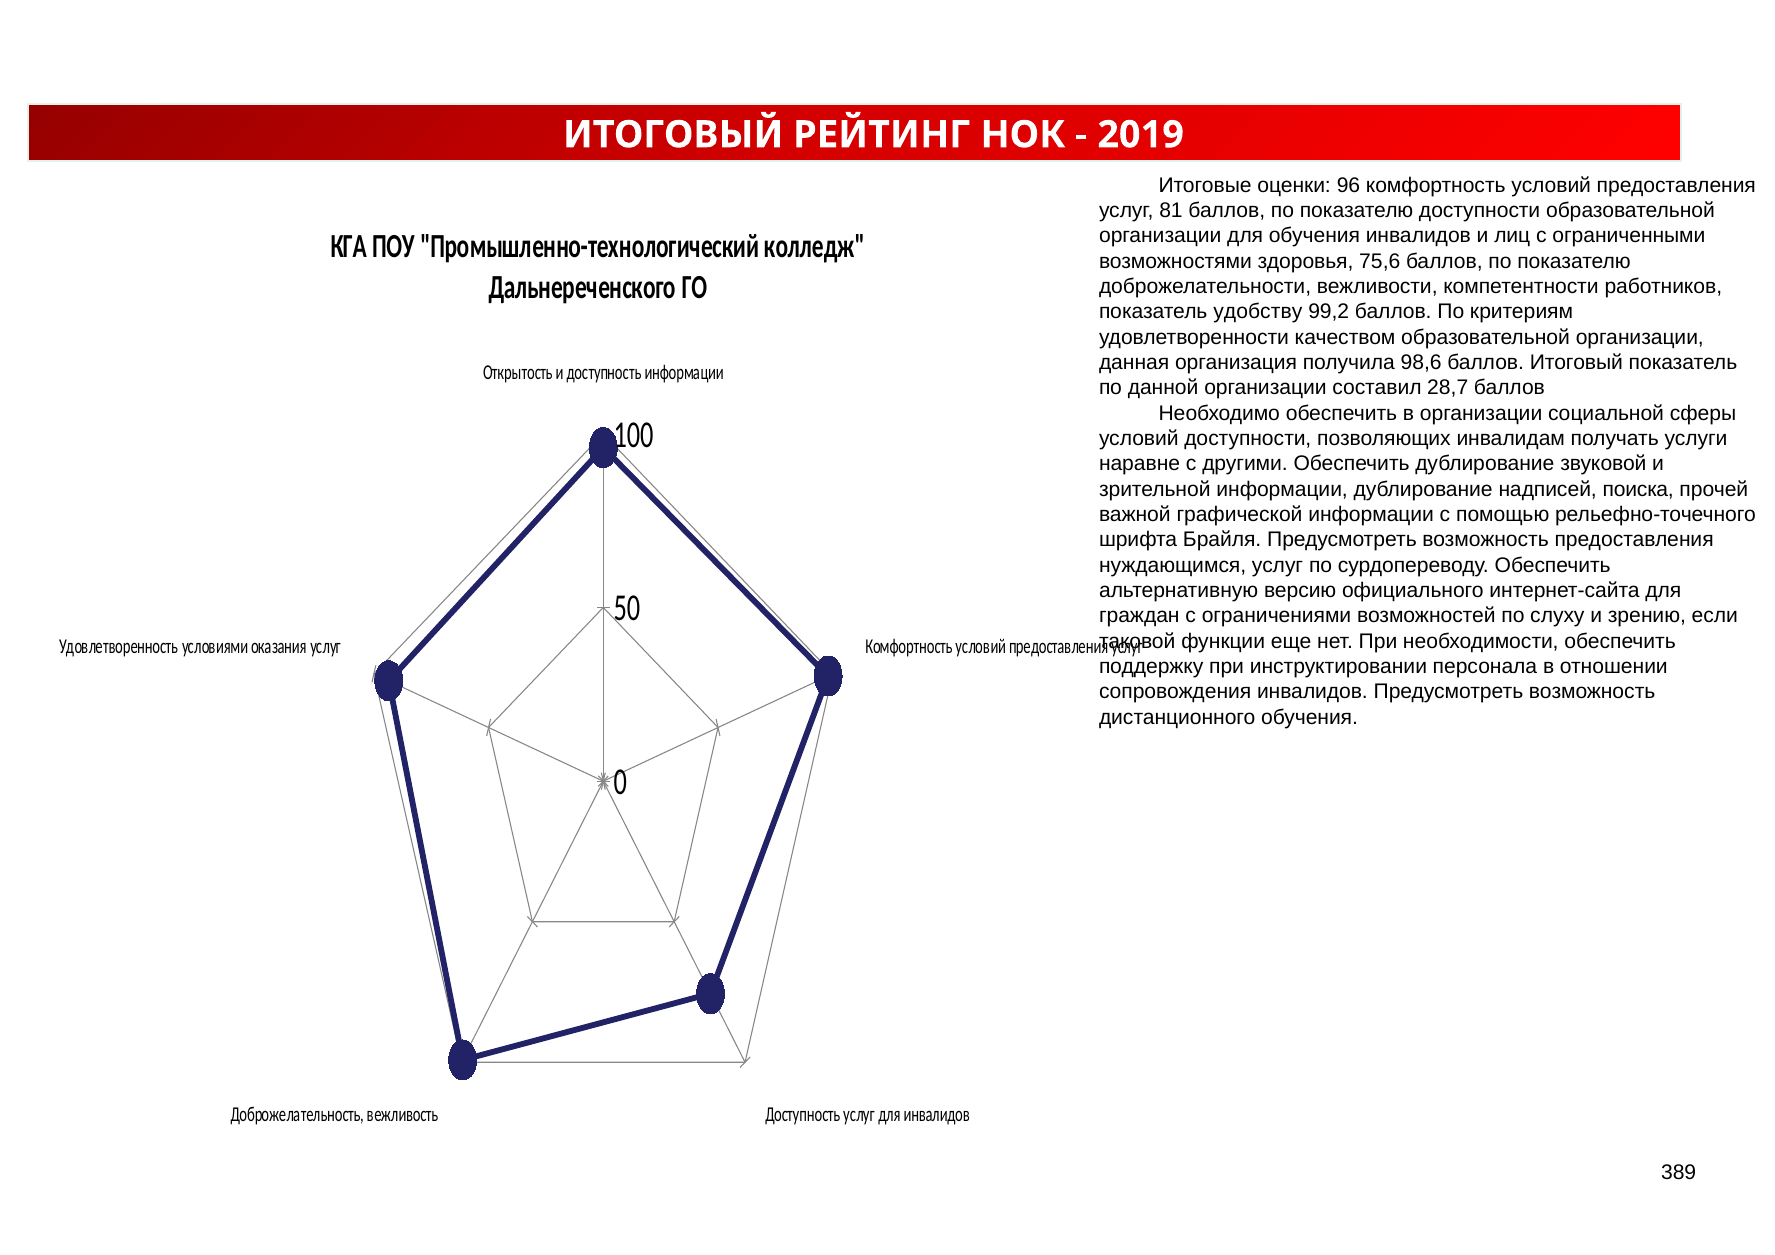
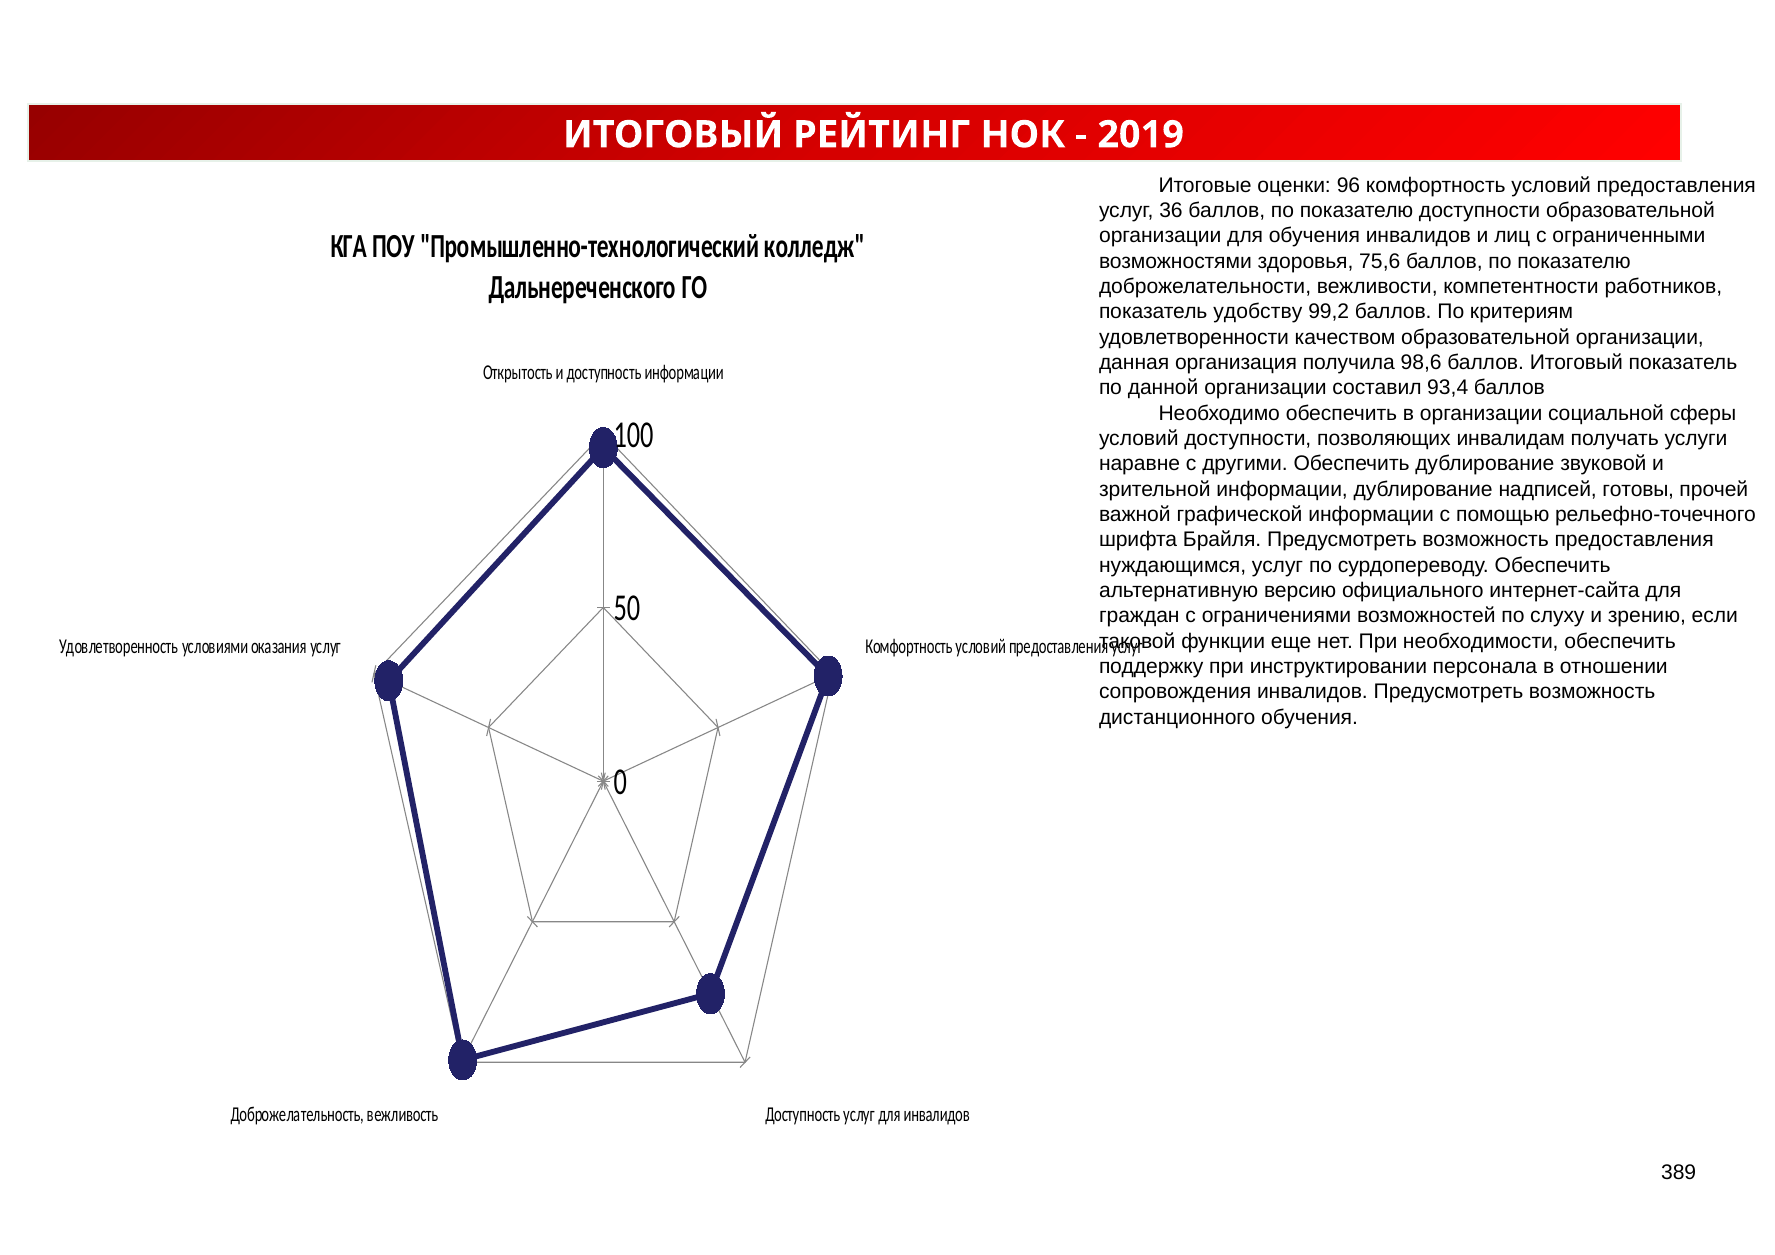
81: 81 -> 36 (1171, 211)
28,7: 28,7 -> 93,4 (1448, 388)
поиска: поиска -> готовы (1638, 489)
